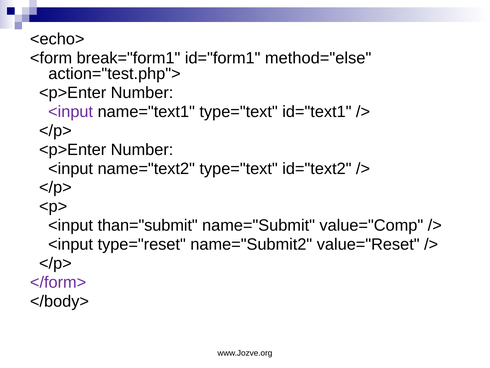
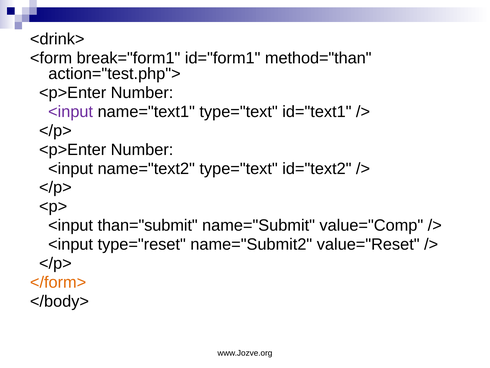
<echo>: <echo> -> <drink> (57, 39)
method="else: method="else -> method="than (318, 58)
</form> colour: purple -> orange (58, 282)
